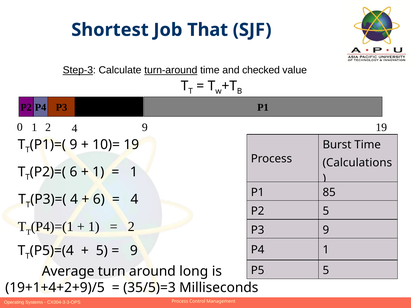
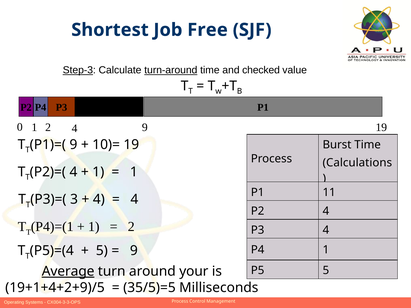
That: That -> Free (207, 30)
6: 6 -> 4 (73, 172)
85: 85 -> 11 (329, 192)
4: 4 -> 3 (74, 200)
6: 6 -> 4 (99, 200)
P2 5: 5 -> 4 (326, 211)
P3 9: 9 -> 4 (326, 230)
Average underline: none -> present (68, 271)
long: long -> your (194, 271)
35/5)=3: 35/5)=3 -> 35/5)=5 (149, 288)
